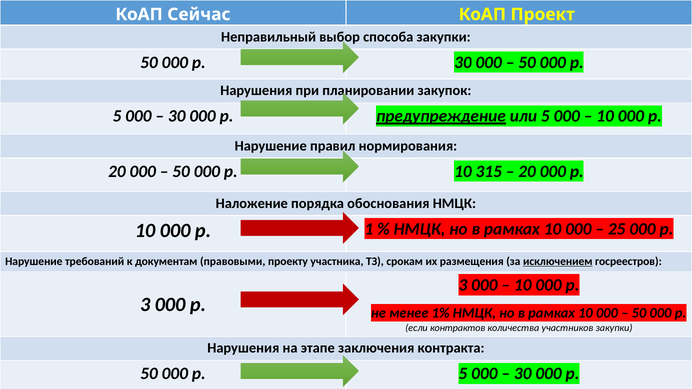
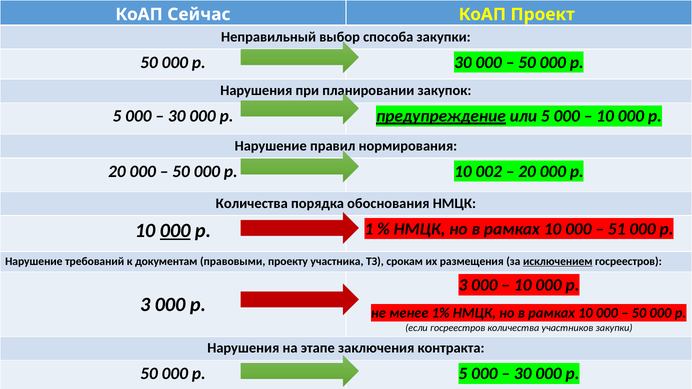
315: 315 -> 002 (489, 171)
Наложение: Наложение -> Количества (252, 203)
000 underline: none -> present (175, 231)
25: 25 -> 51 (617, 229)
если контрактов: контрактов -> госреестров (458, 328)
